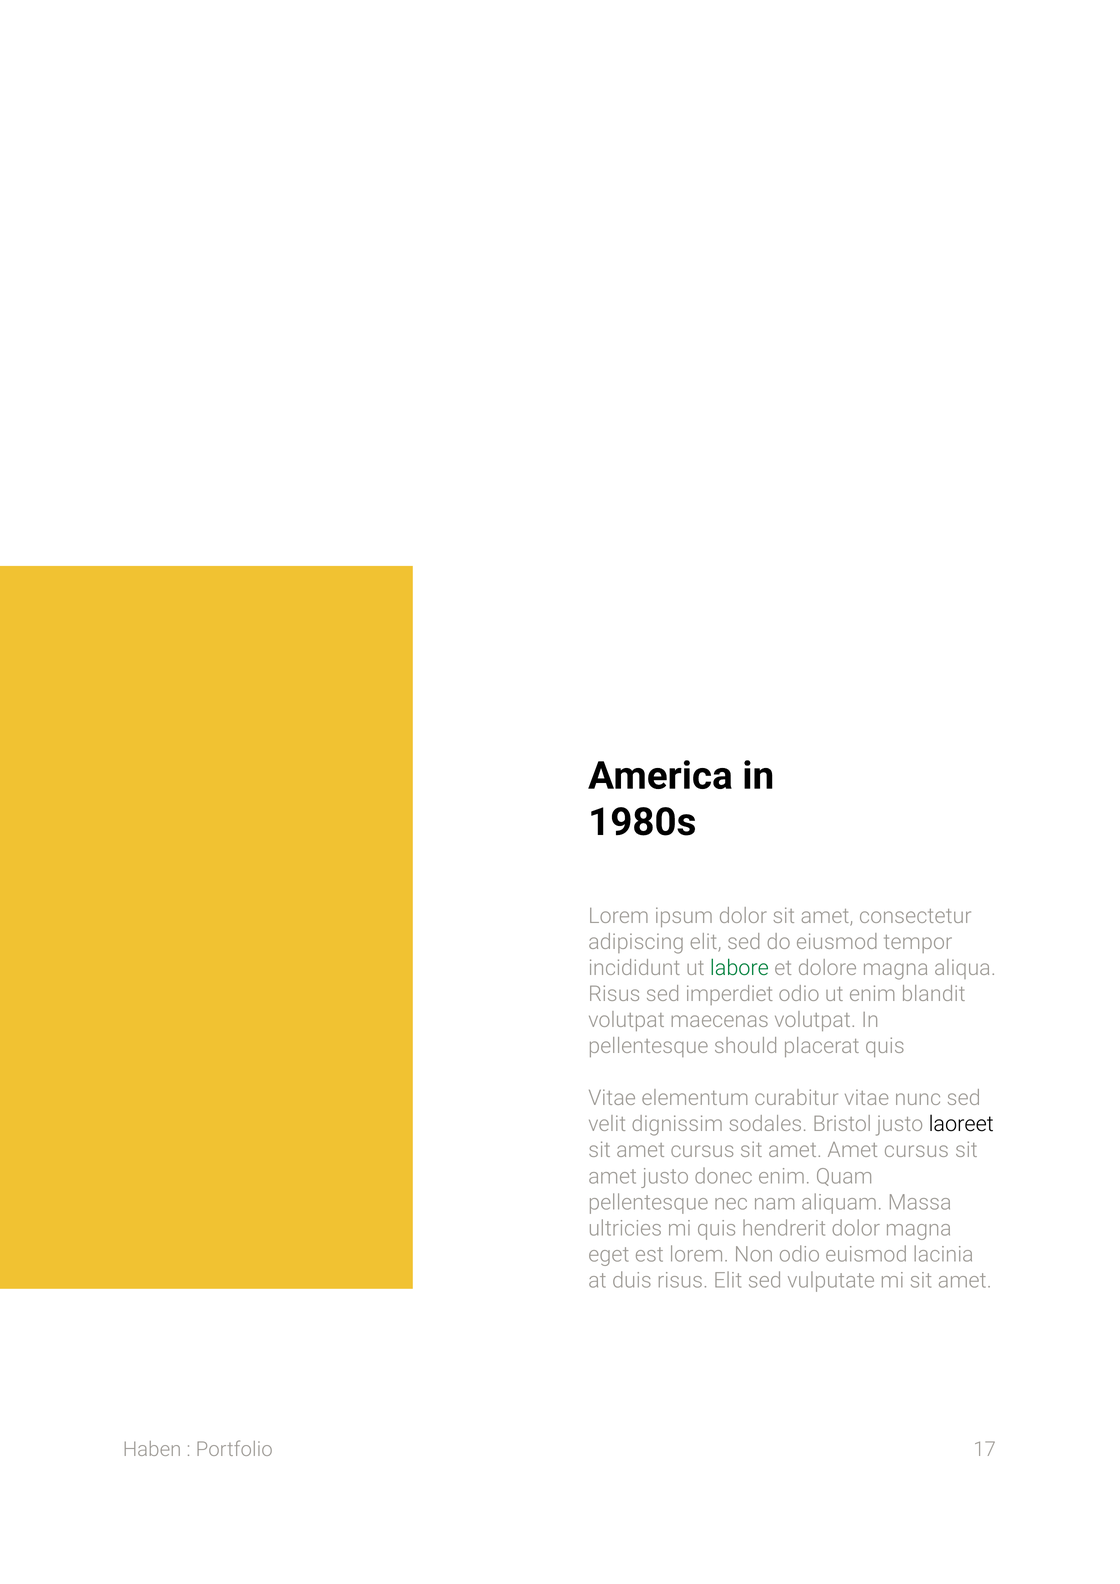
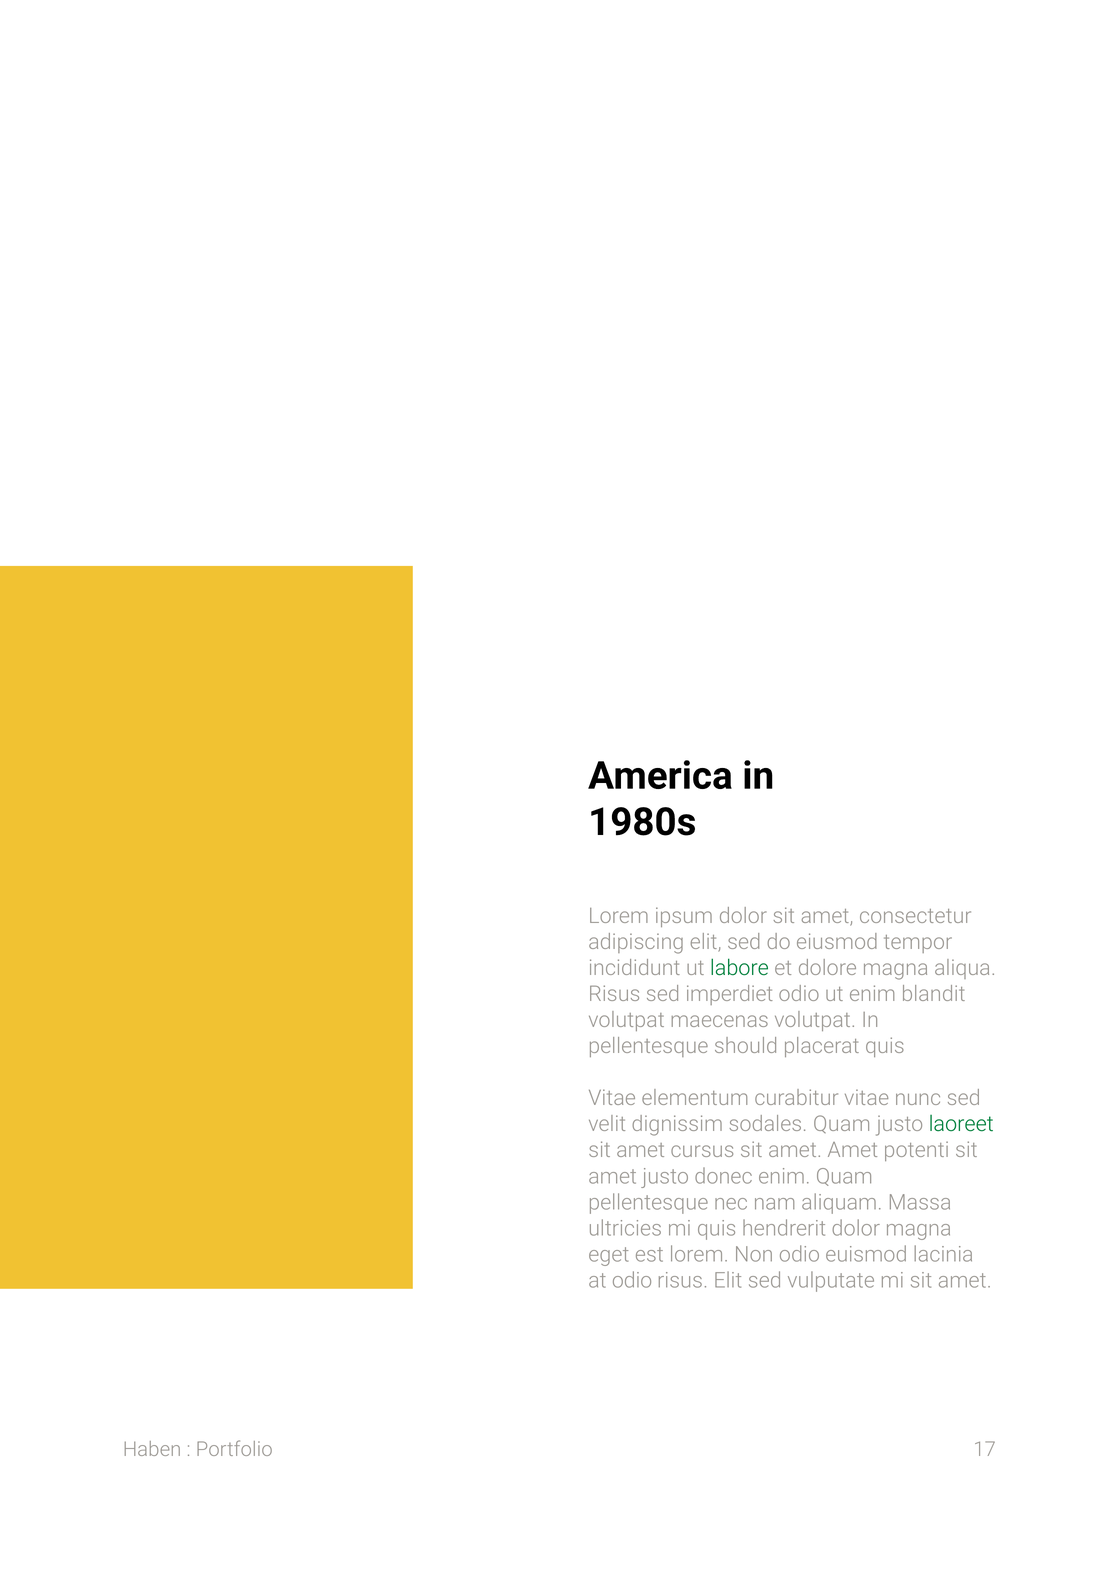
sodales Bristol: Bristol -> Quam (842, 1124)
laoreet colour: black -> green (961, 1124)
amet Amet cursus: cursus -> potenti (917, 1150)
at duis: duis -> odio (632, 1280)
